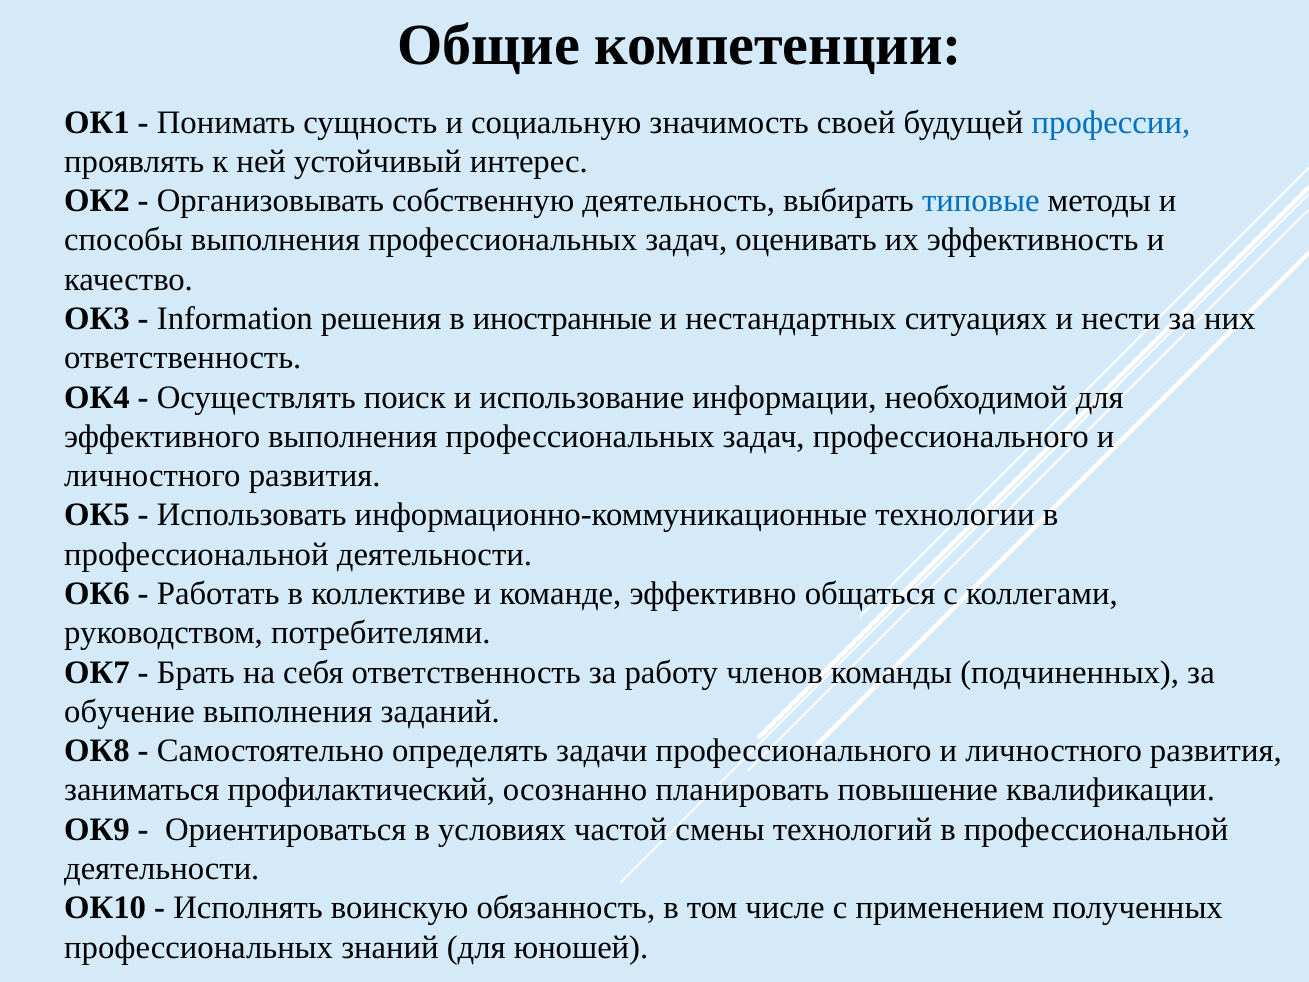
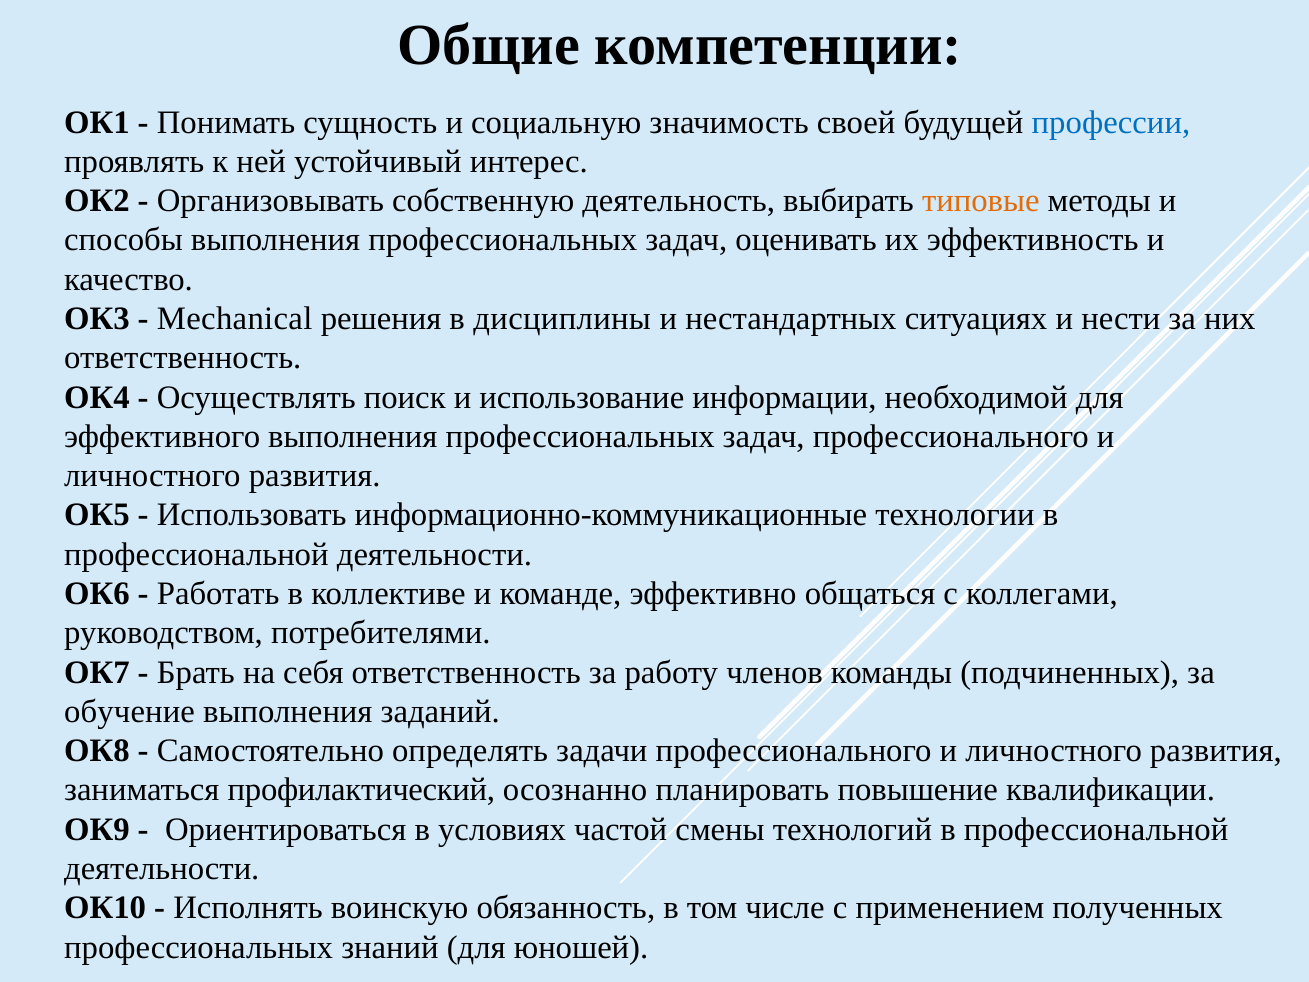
типовые colour: blue -> orange (981, 201)
Information: Information -> Mechanical (235, 319)
иностранные: иностранные -> дисциплины (562, 319)
